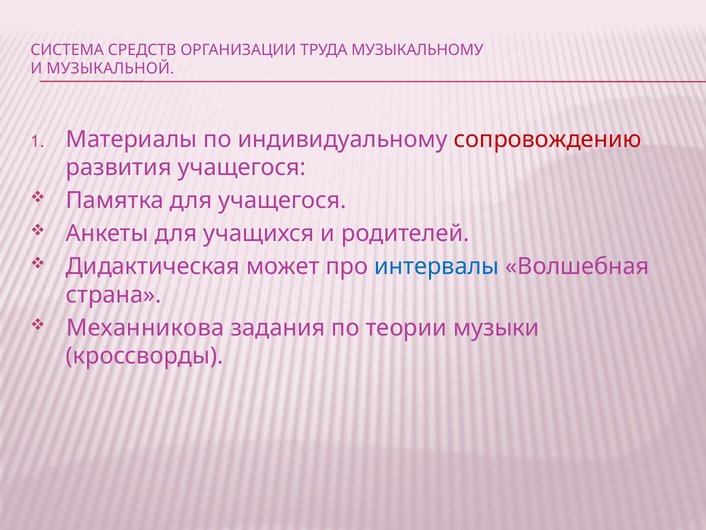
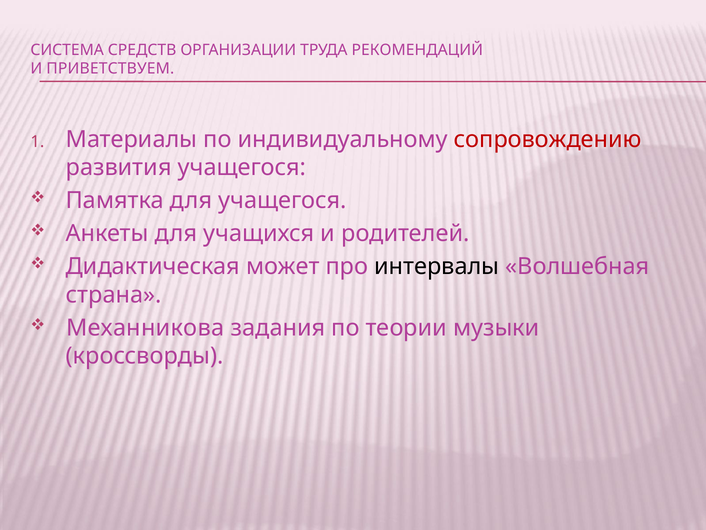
МУЗЫКАЛЬНОМУ: МУЗЫКАЛЬНОМУ -> РЕКОМЕНДАЦИЙ (417, 50)
МУЗЫКАЛЬНОЙ: МУЗЫКАЛЬНОЙ -> ПРИВЕТСТВУЕМ (110, 69)
интервалы colour: blue -> black (437, 266)
